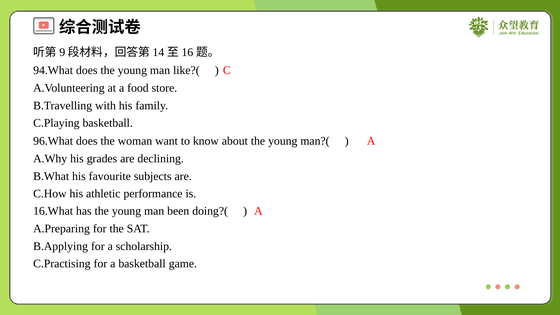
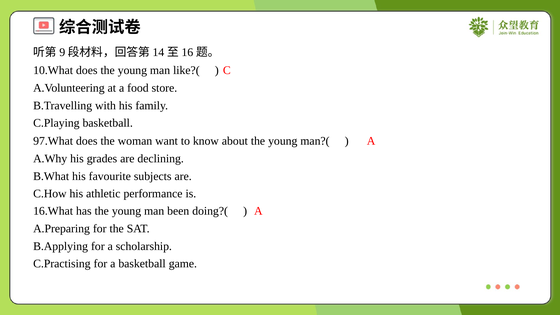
94.What: 94.What -> 10.What (53, 70)
96.What: 96.What -> 97.What (53, 141)
